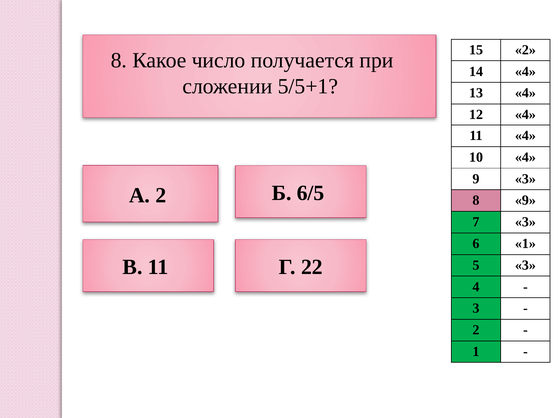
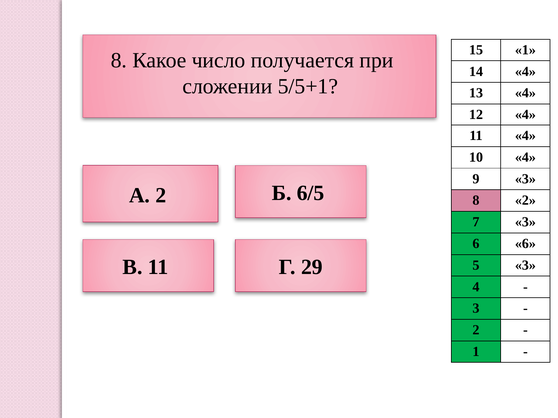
15 2: 2 -> 1 (525, 50)
8 9: 9 -> 2 (525, 201)
6 1: 1 -> 6 (525, 244)
22: 22 -> 29 (312, 267)
